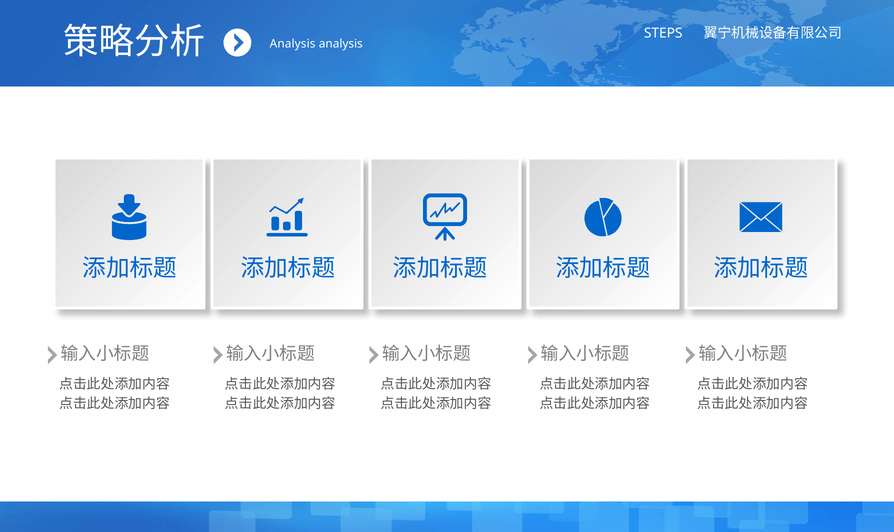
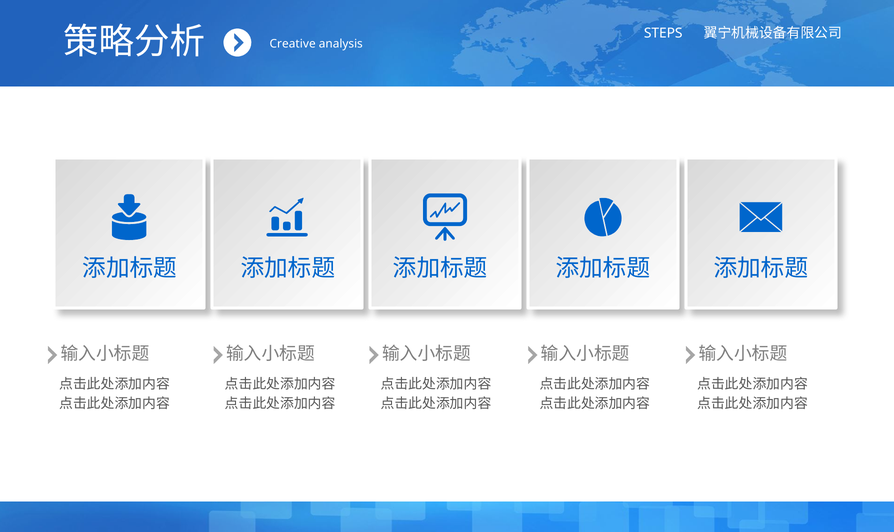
Analysis: Analysis -> Creative (293, 44)
